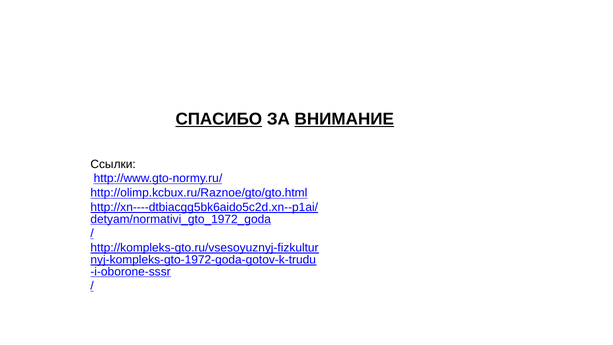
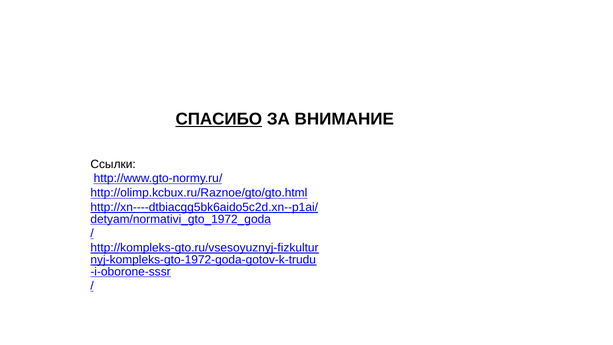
ВНИМАНИЕ underline: present -> none (344, 119)
